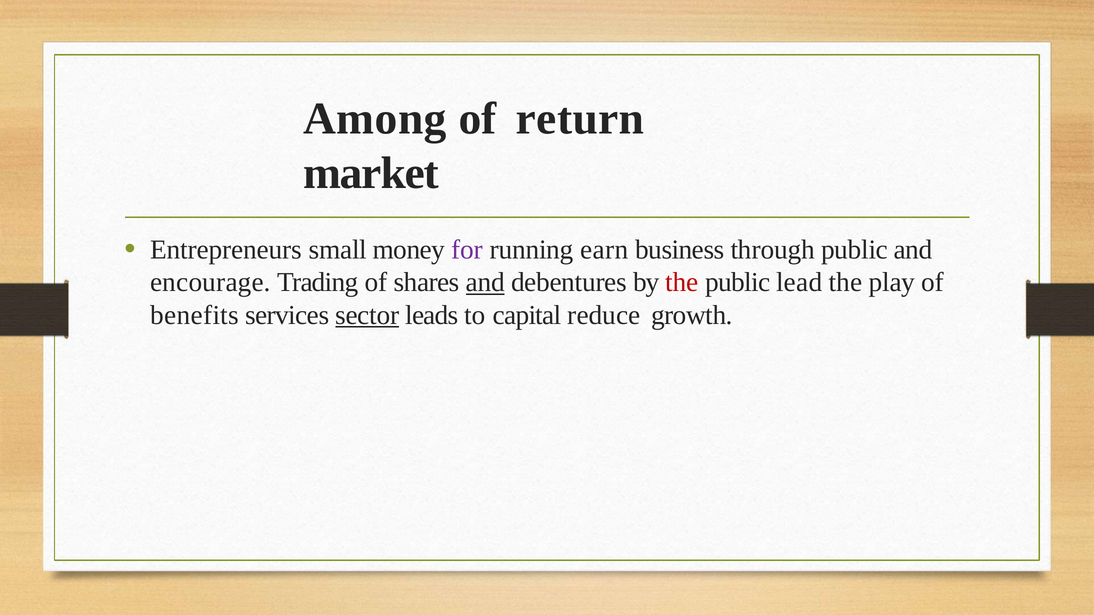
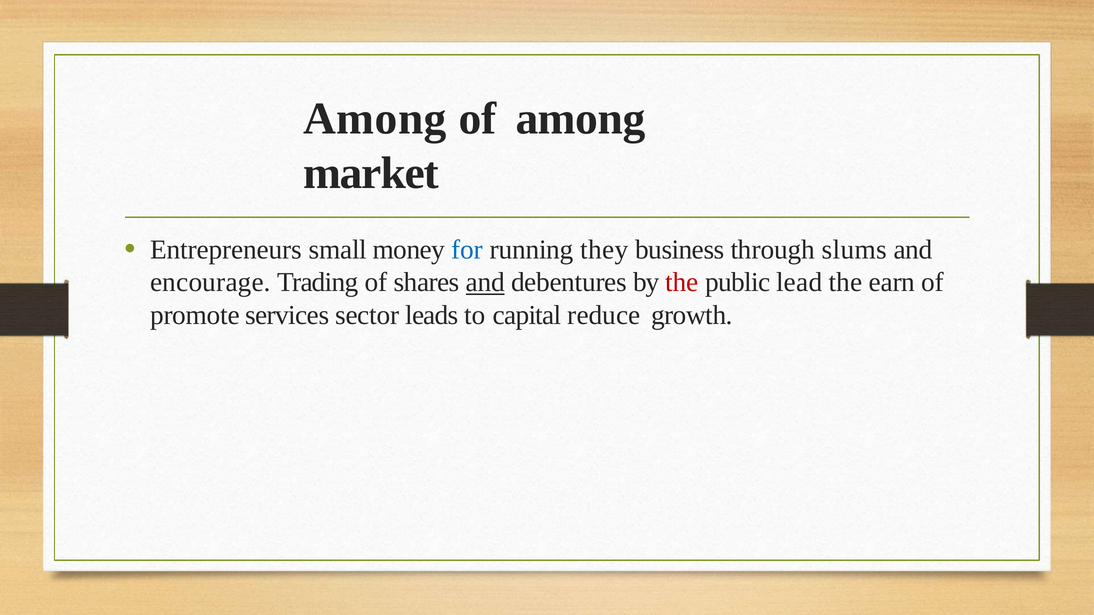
of return: return -> among (580, 119)
for colour: purple -> blue (467, 250)
earn: earn -> they (604, 250)
through public: public -> slums (854, 250)
play: play -> earn (892, 283)
benefits: benefits -> promote (195, 315)
sector underline: present -> none (367, 315)
